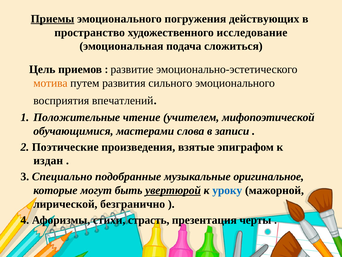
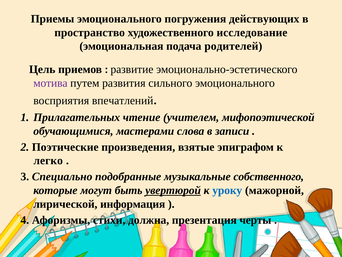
Приемы underline: present -> none (52, 19)
сложиться: сложиться -> родителей (233, 46)
мотива colour: orange -> purple (50, 83)
Положительные: Положительные -> Прилагательных (77, 117)
издан: издан -> легко (48, 160)
оригинальное: оригинальное -> собственного (269, 176)
безгранично: безгранично -> информация (133, 204)
страсть: страсть -> должна (149, 220)
